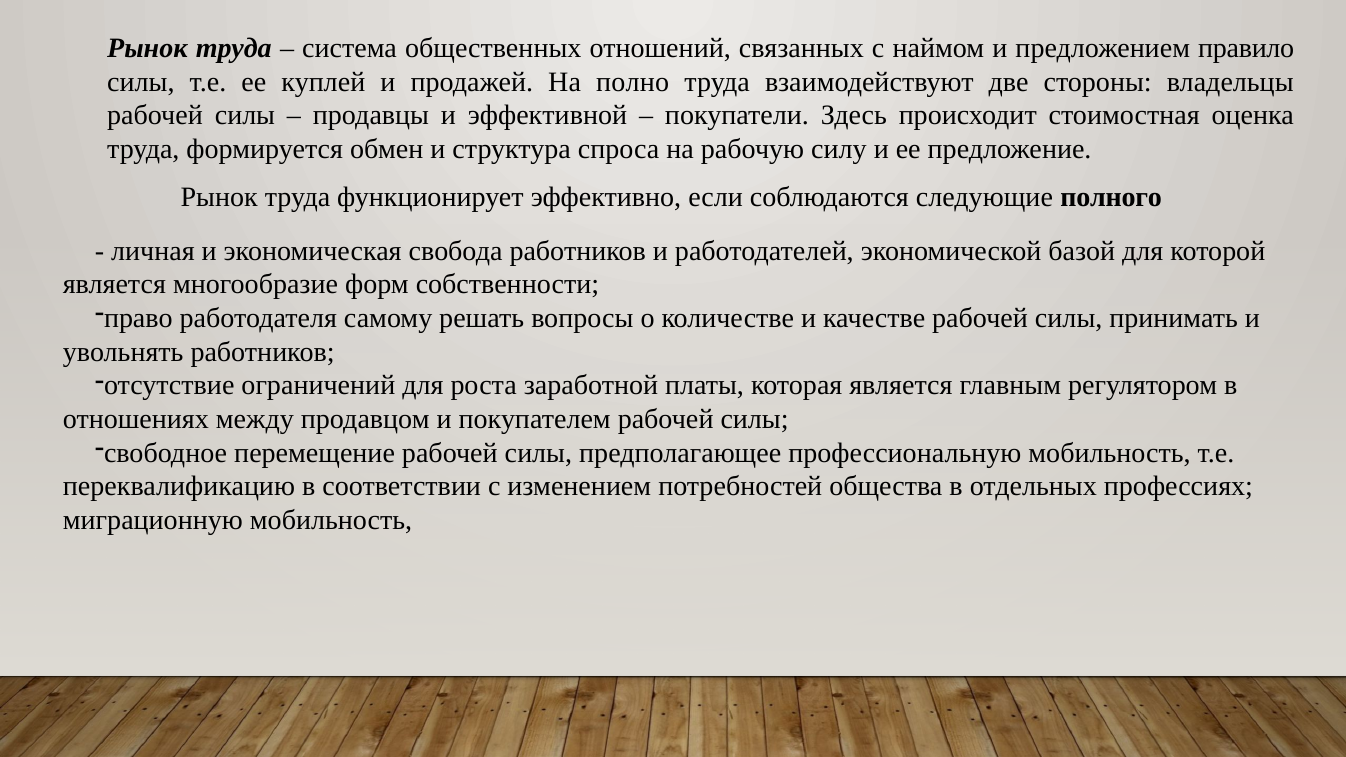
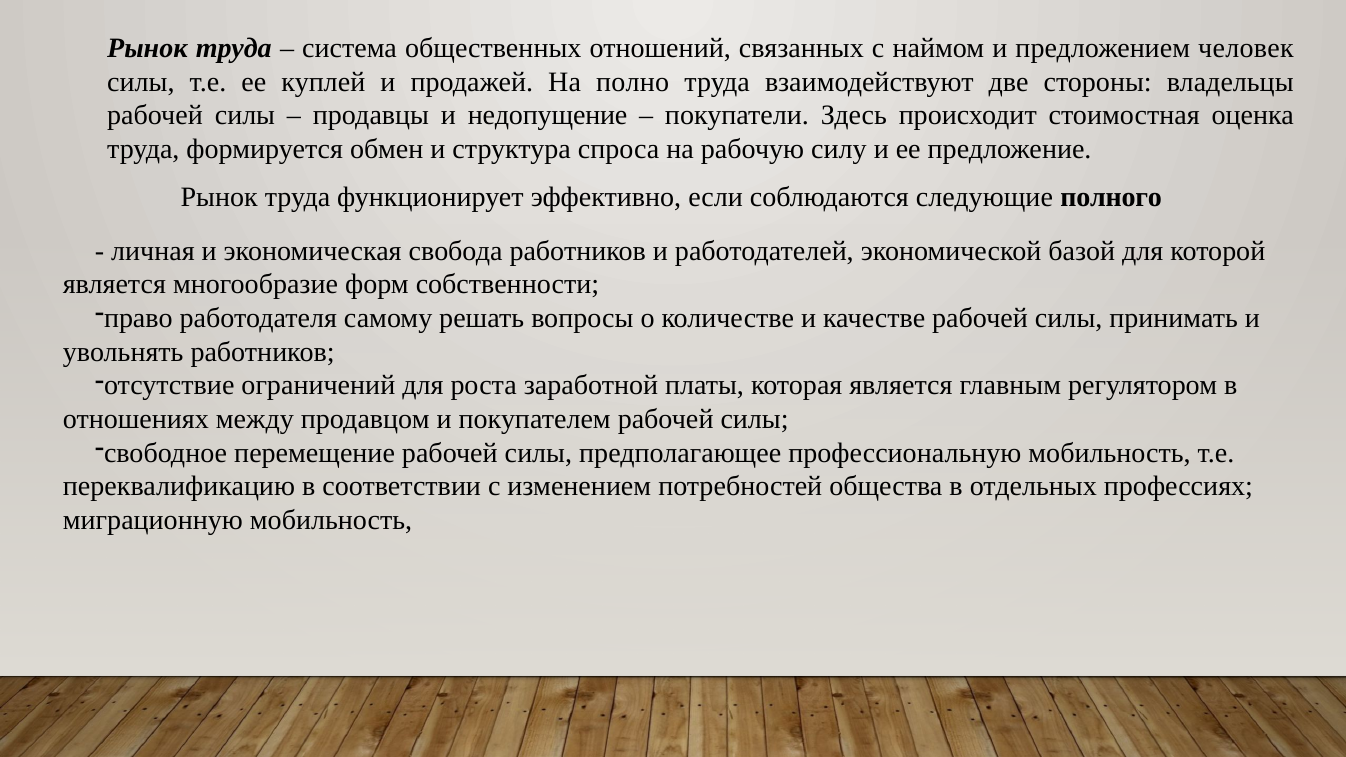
правило: правило -> человек (1246, 48)
эффективной: эффективной -> недопущение (548, 115)
